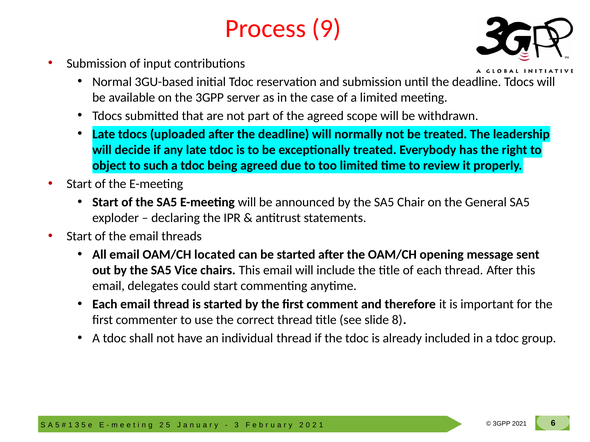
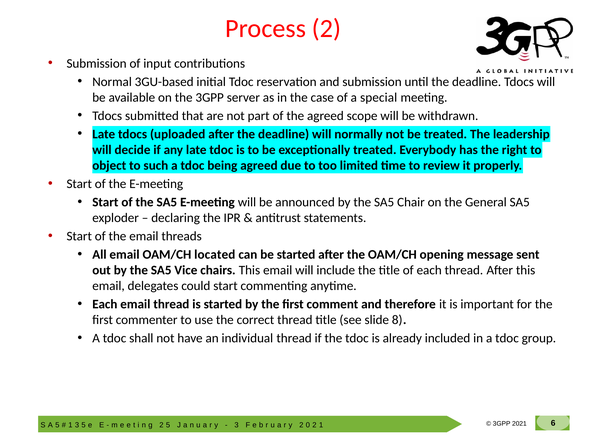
Process 9: 9 -> 2 (327, 29)
a limited: limited -> special (379, 98)
